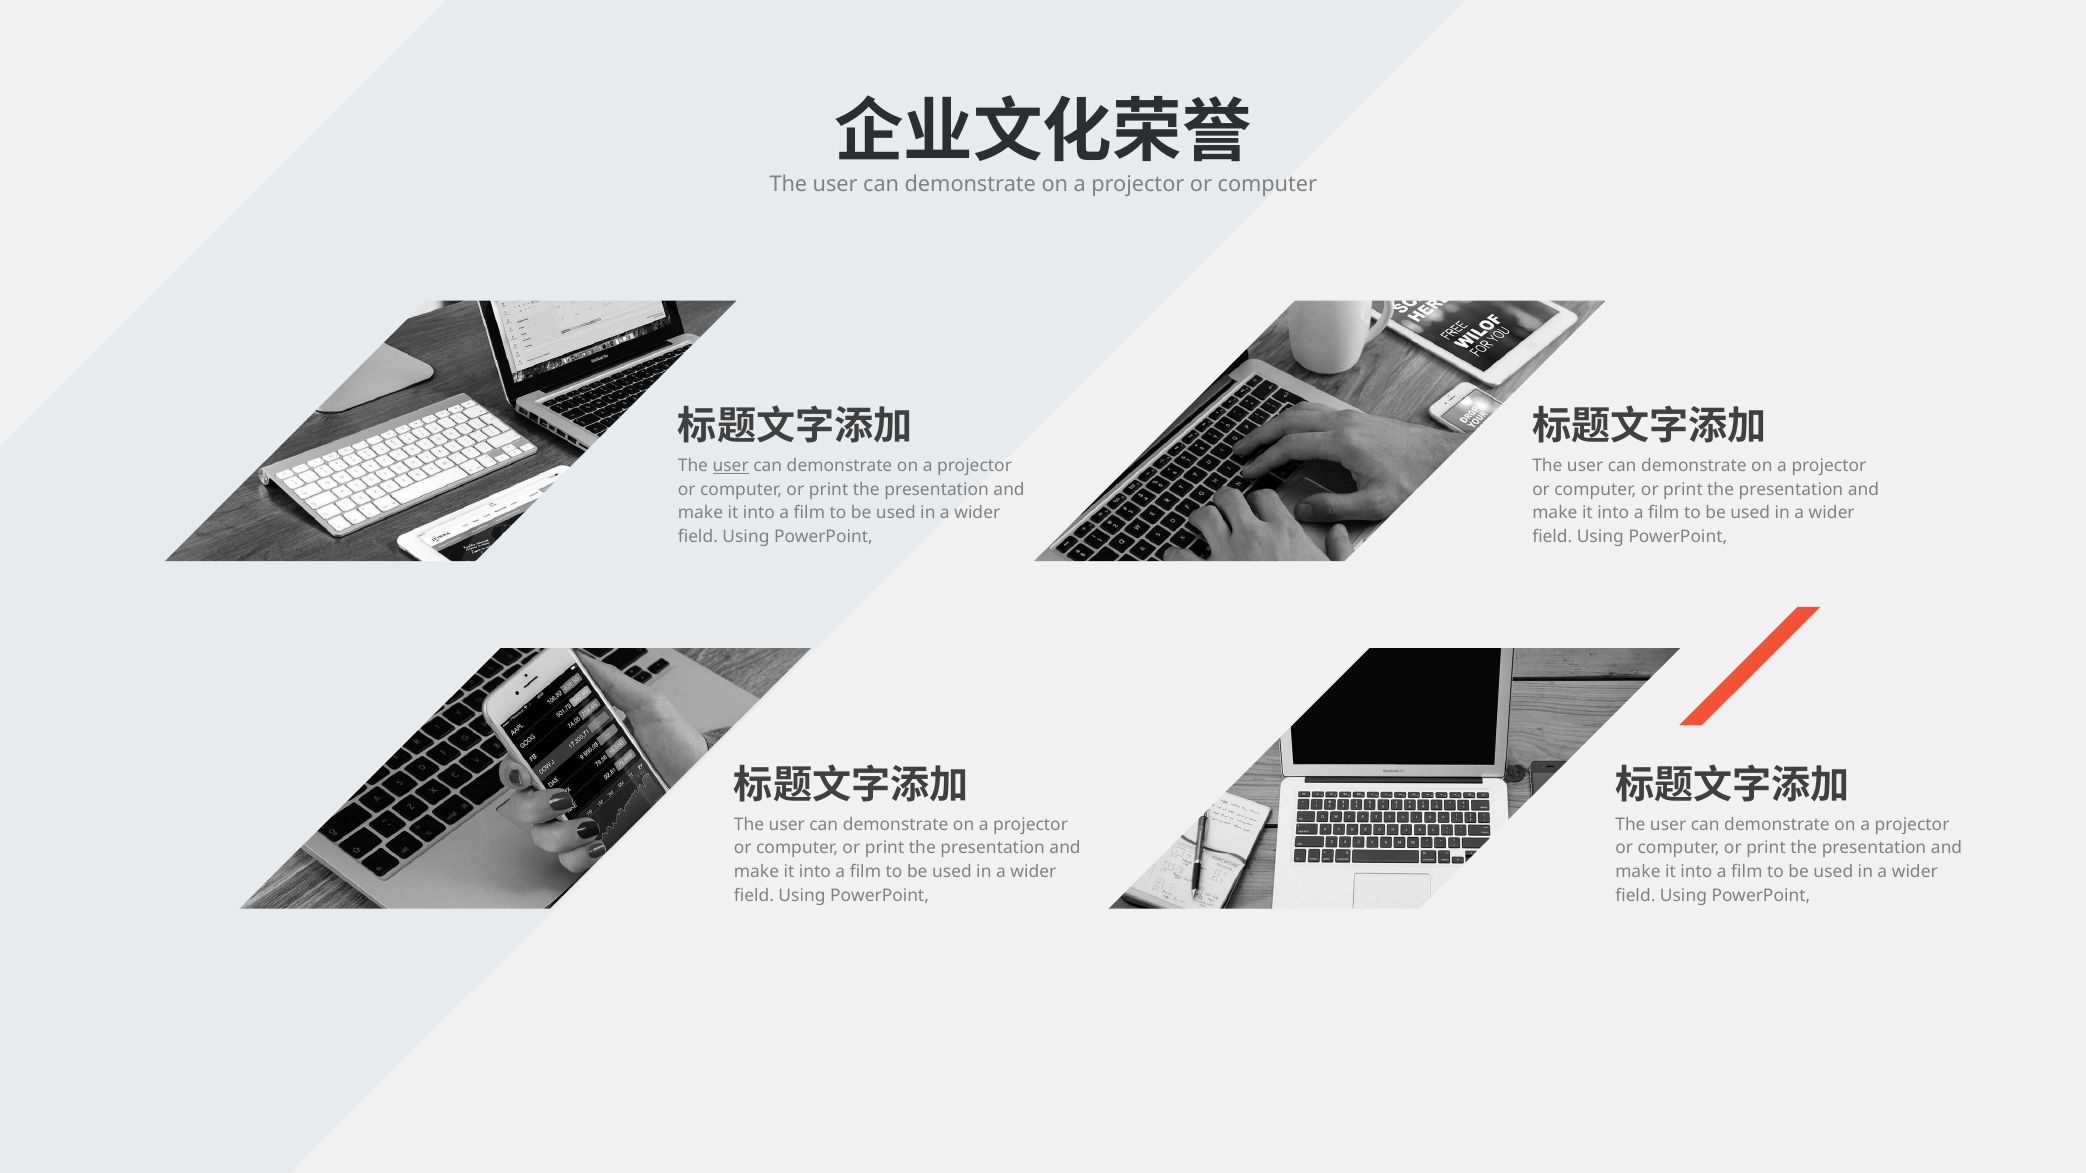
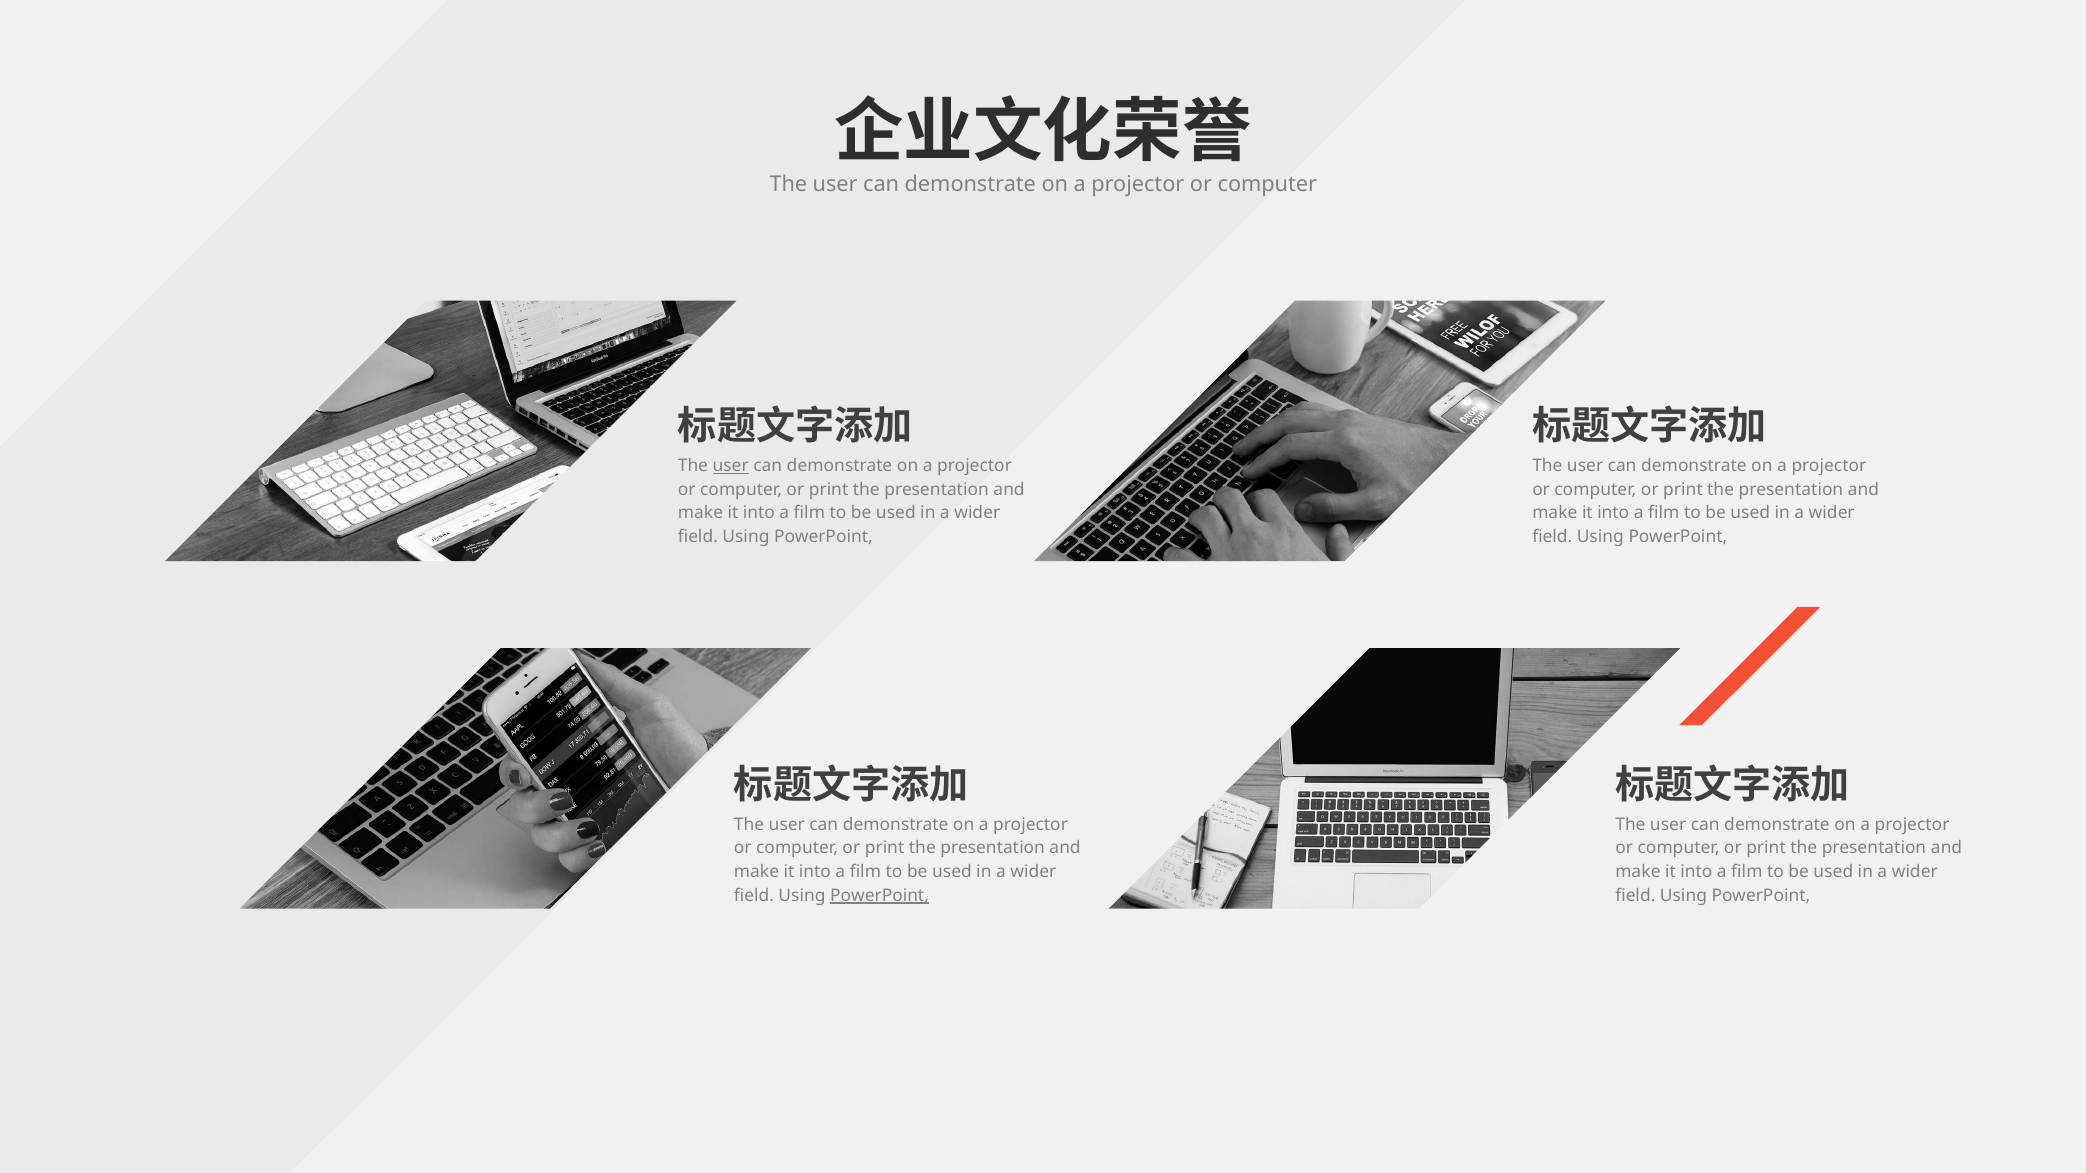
PowerPoint underline: none -> present (880, 896)
